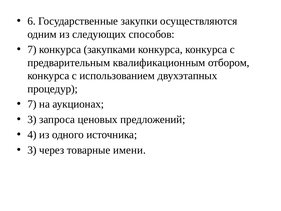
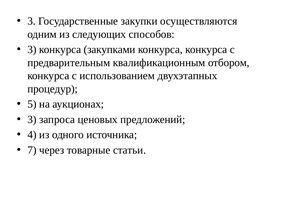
6: 6 -> 3 (31, 21)
7: 7 -> 3 (32, 50)
7: 7 -> 5 (32, 104)
3: 3 -> 7 (32, 150)
имени: имени -> статьи (130, 150)
